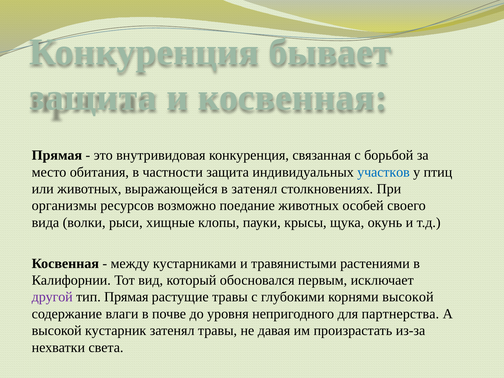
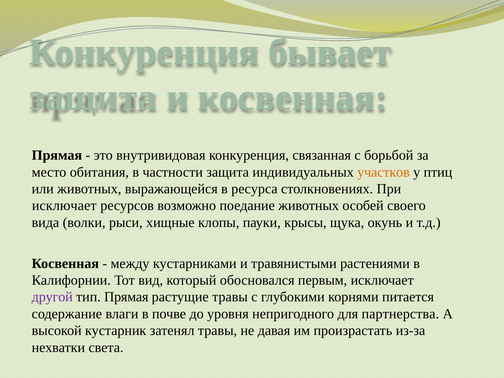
участков colour: blue -> orange (383, 172)
в затенял: затенял -> ресурса (254, 189)
организмы: организмы -> исключает (64, 206)
корнями высокой: высокой -> питается (408, 297)
